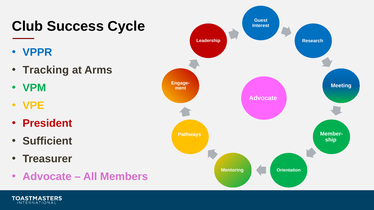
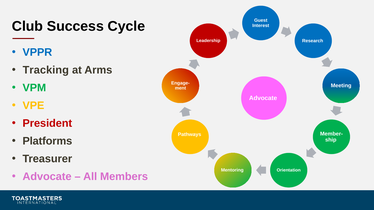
Sufficient: Sufficient -> Platforms (47, 141)
